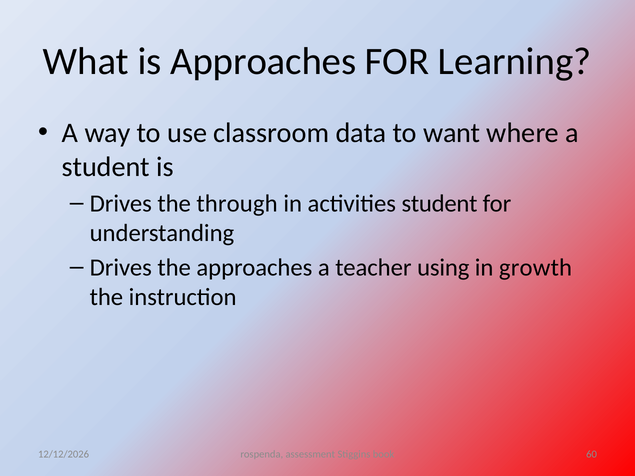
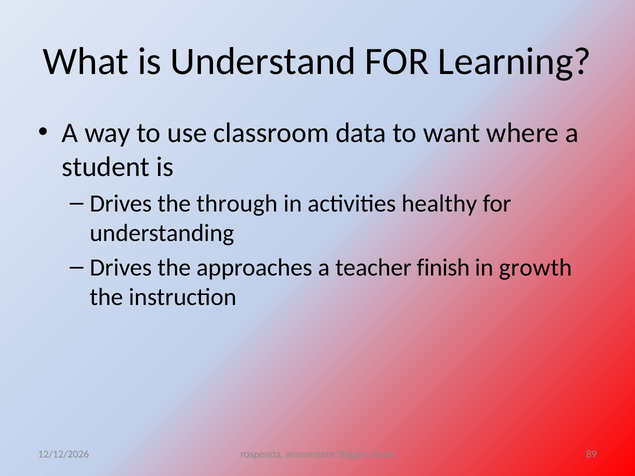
is Approaches: Approaches -> Understand (263, 61)
activities student: student -> healthy (439, 204)
using: using -> finish (443, 268)
60: 60 -> 89 (592, 455)
